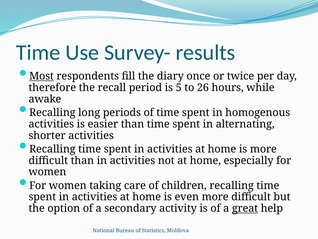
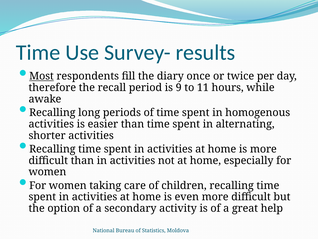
5: 5 -> 9 (179, 87)
26: 26 -> 11 (203, 87)
great underline: present -> none (245, 208)
